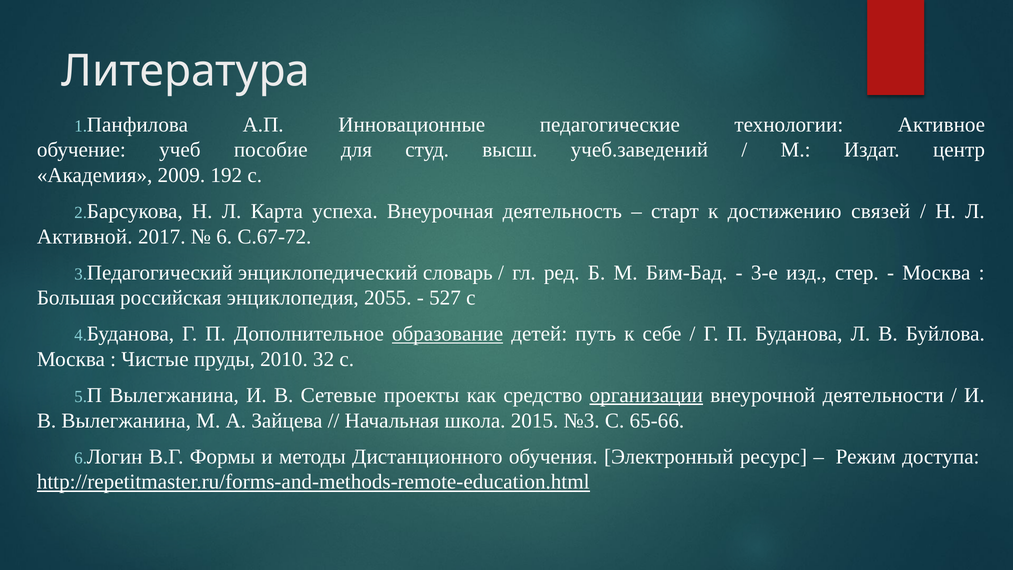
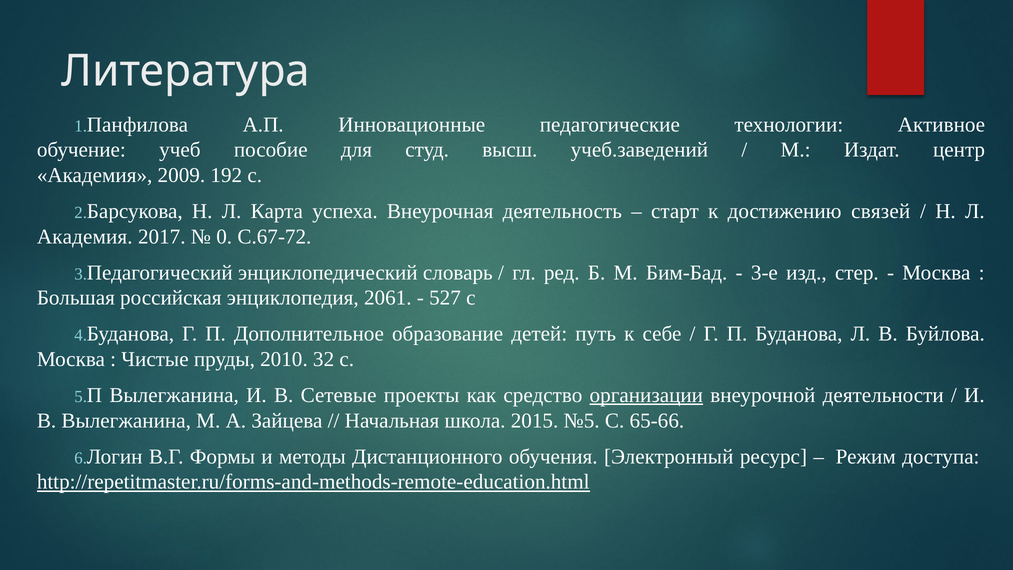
Активной: Активной -> Академия (85, 237)
6: 6 -> 0 (224, 237)
2055: 2055 -> 2061 (388, 298)
образование underline: present -> none (448, 334)
№3: №3 -> №5 (582, 420)
